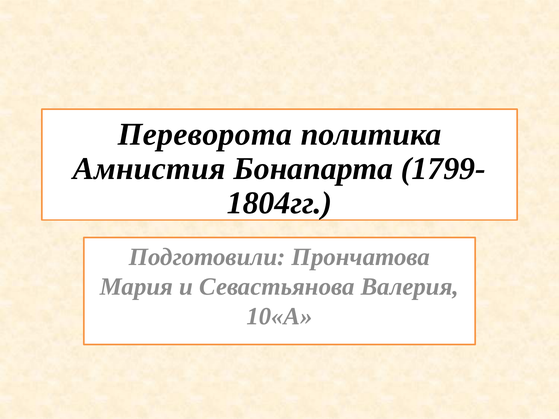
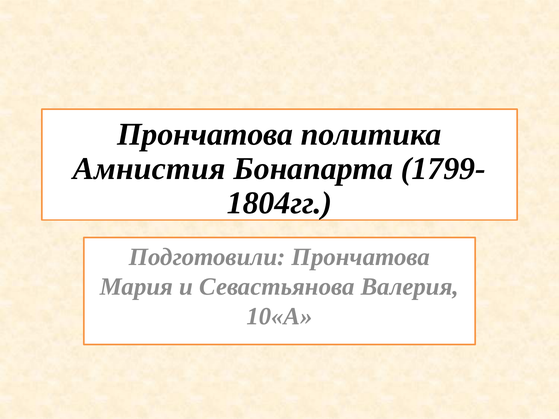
Переворота: Переворота -> Прончатова (205, 134)
